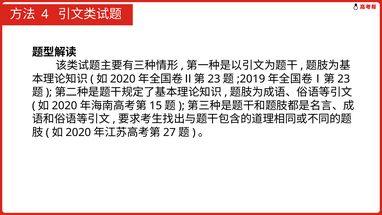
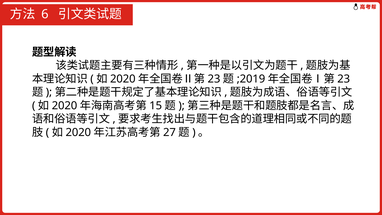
4: 4 -> 6 (45, 14)
